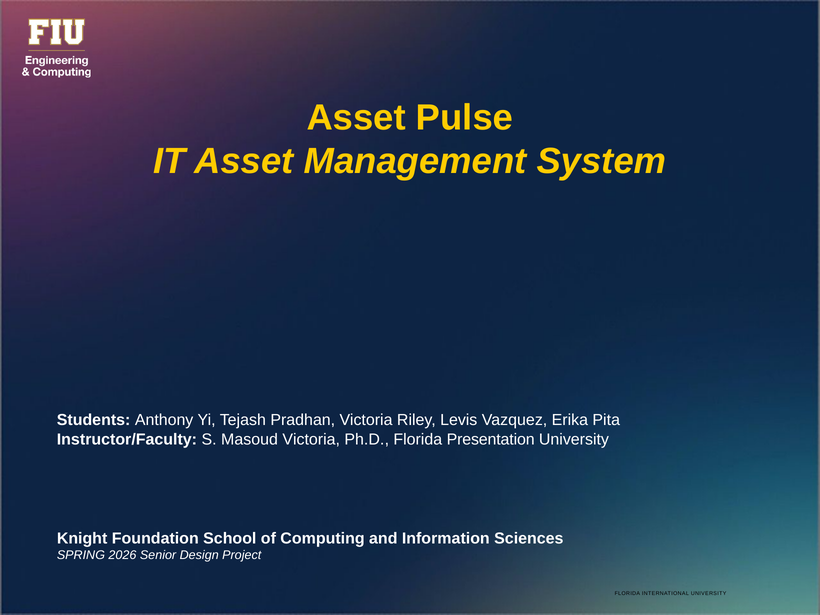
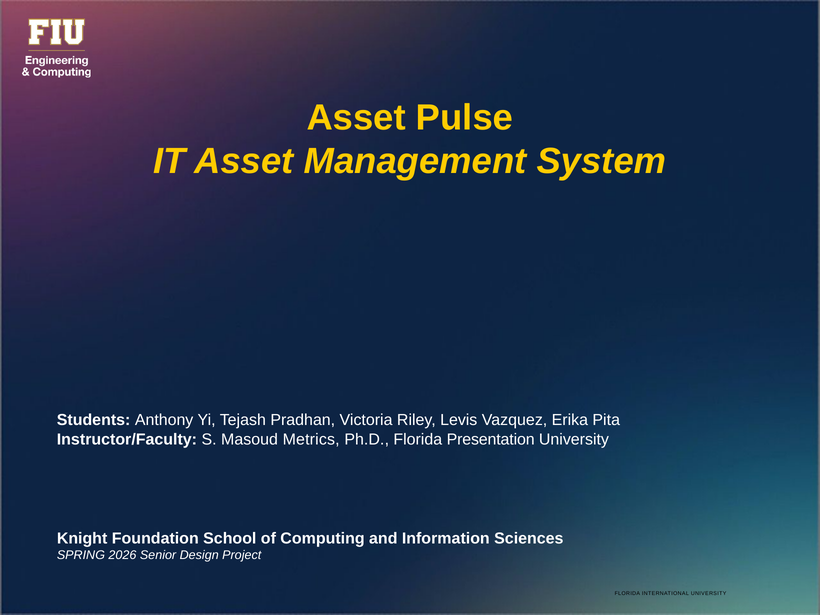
Masoud Victoria: Victoria -> Metrics (311, 439)
